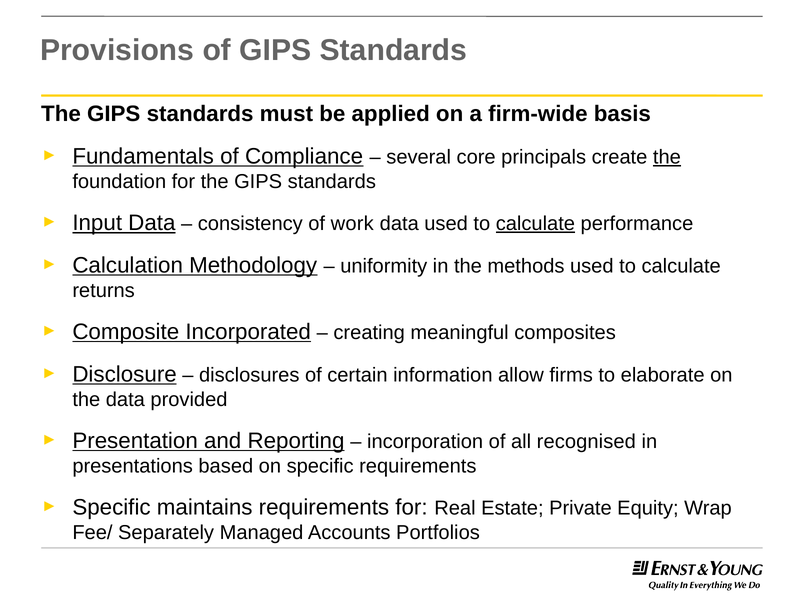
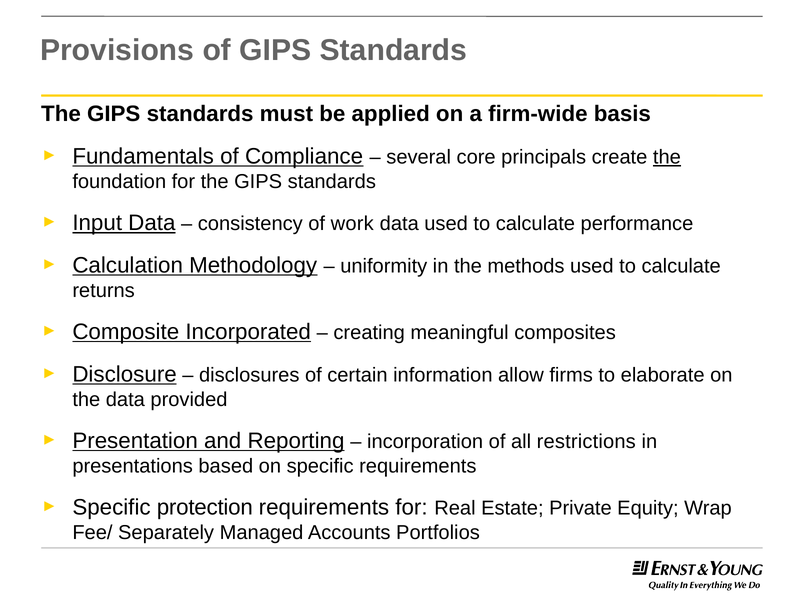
calculate underline: present -> none (535, 224)
recognised: recognised -> restrictions (586, 441)
maintains: maintains -> protection (205, 507)
